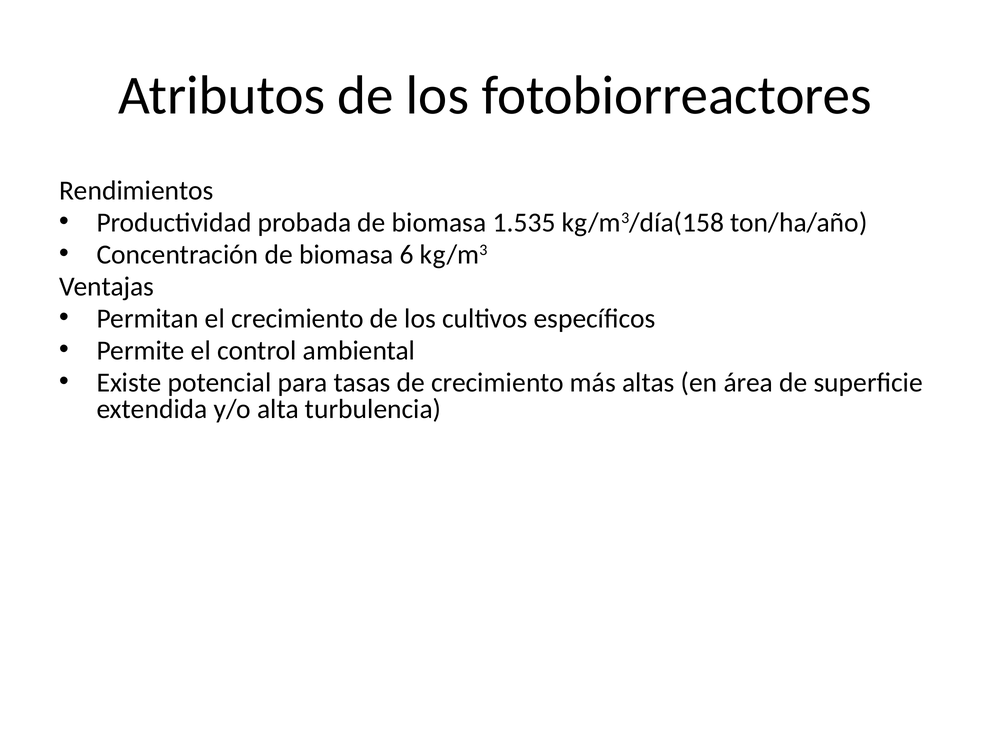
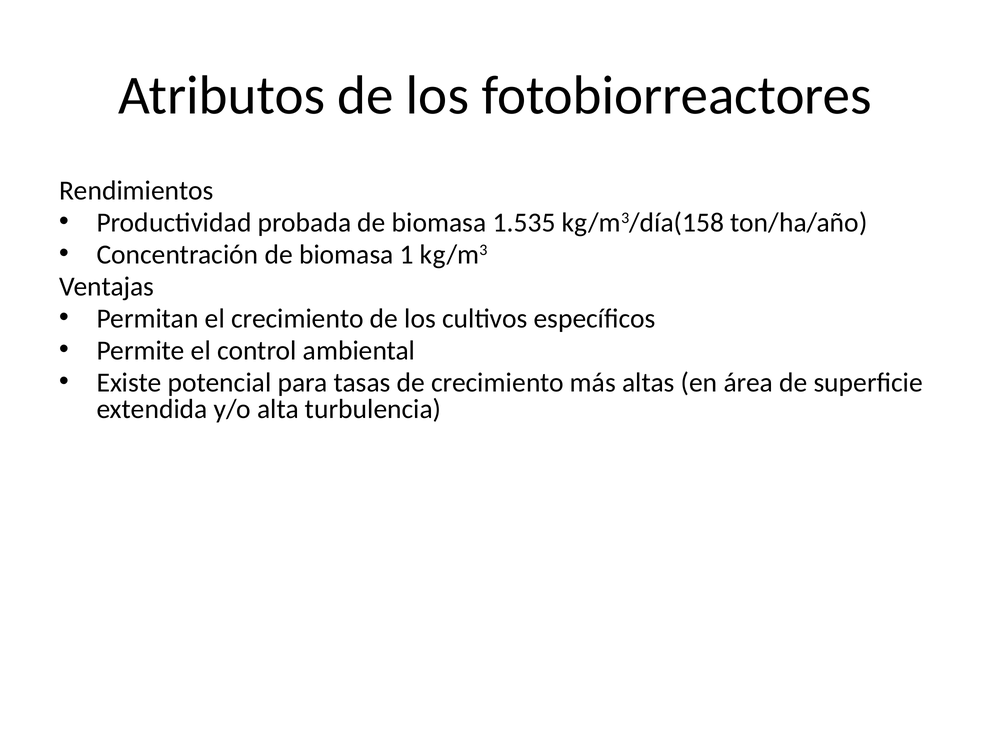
6: 6 -> 1 (407, 254)
